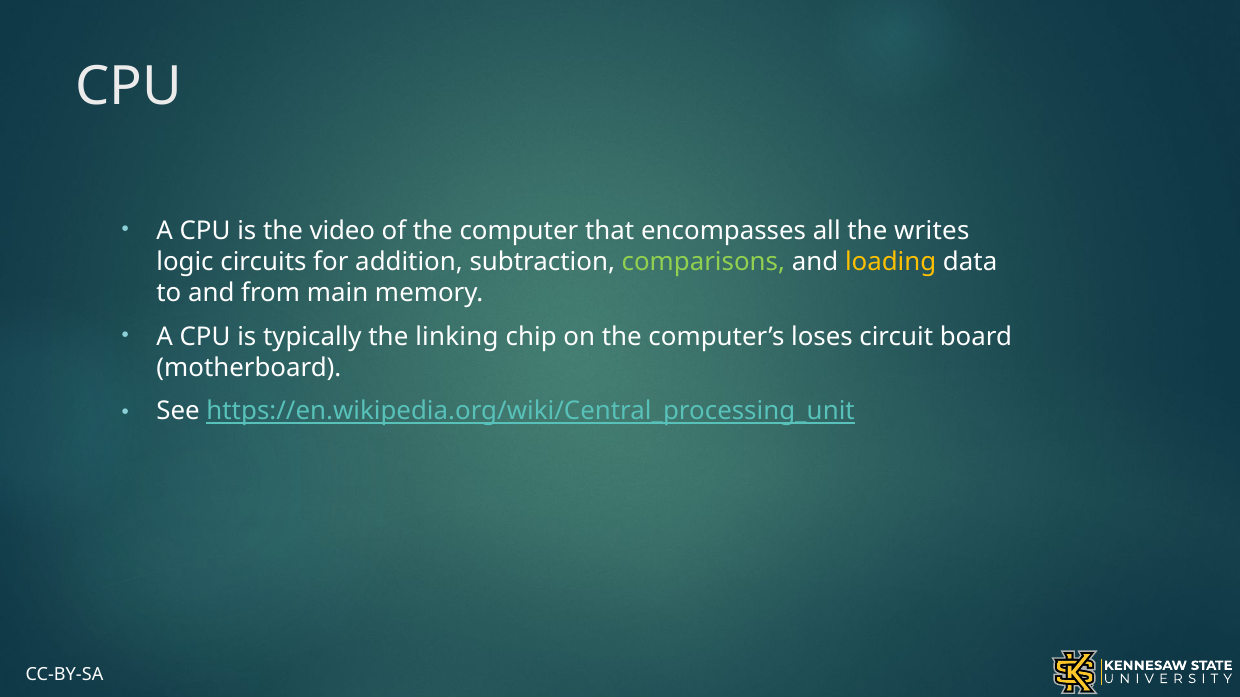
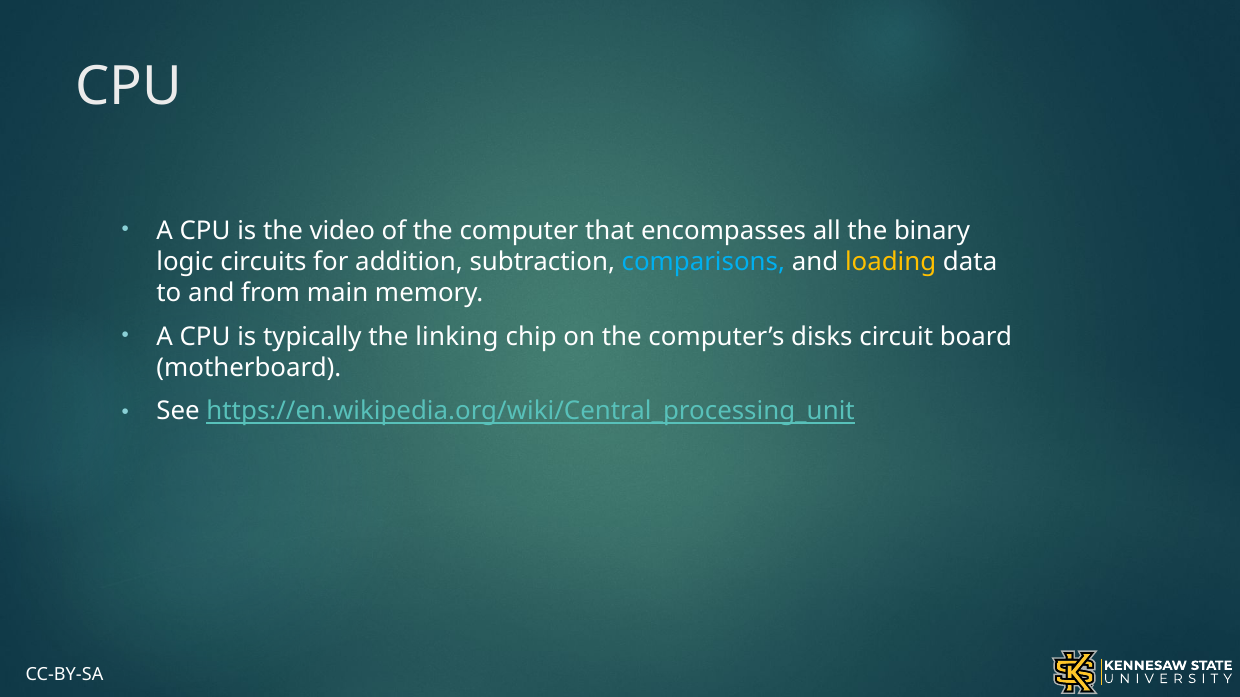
writes: writes -> binary (932, 231)
comparisons colour: light green -> light blue (703, 262)
loses: loses -> disks (822, 337)
